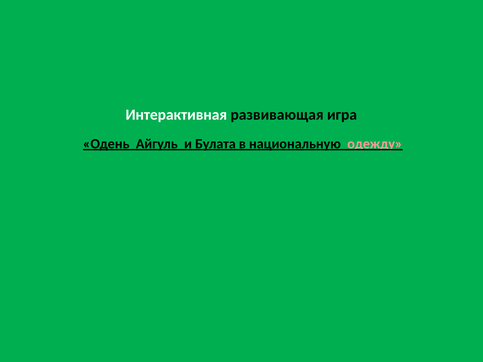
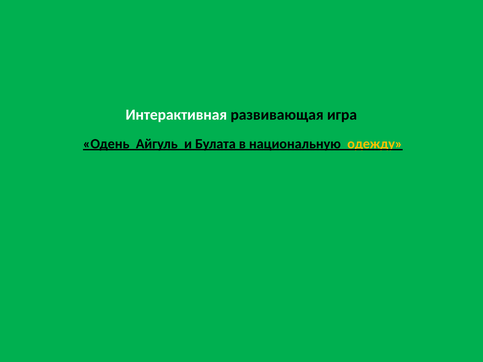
одежду colour: pink -> yellow (375, 144)
